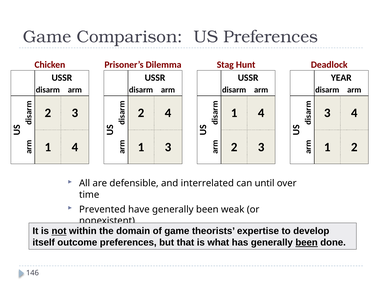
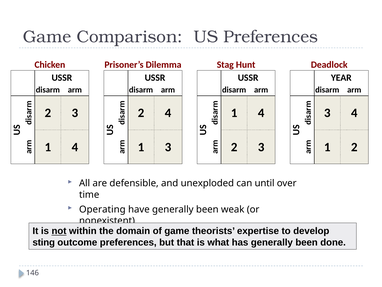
interrelated: interrelated -> unexploded (207, 183)
Prevented: Prevented -> Operating (102, 209)
itself: itself -> sting (44, 242)
been underline: present -> none (307, 242)
